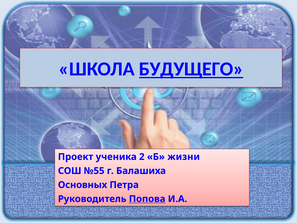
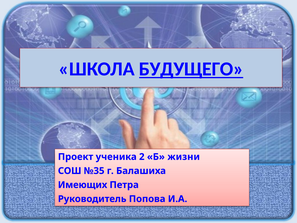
№55: №55 -> №35 (94, 171)
Основных: Основных -> Имеющих (83, 185)
Попова underline: present -> none (147, 199)
